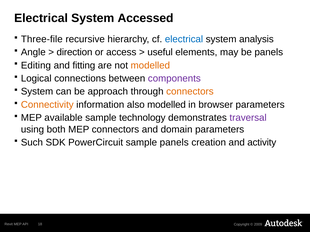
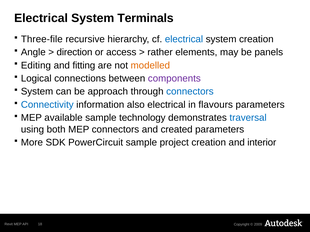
Accessed: Accessed -> Terminals (146, 18)
system analysis: analysis -> creation (256, 39)
useful: useful -> rather (160, 52)
connectors colour: orange -> blue (190, 92)
Connectivity colour: orange -> blue (47, 105)
also modelled: modelled -> electrical (166, 105)
browser: browser -> flavours (216, 105)
traversal colour: purple -> blue (248, 118)
domain: domain -> created (177, 130)
Such: Such -> More (32, 143)
sample panels: panels -> project (174, 143)
activity: activity -> interior (262, 143)
